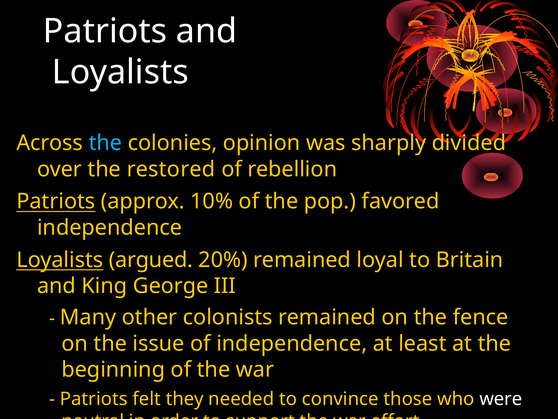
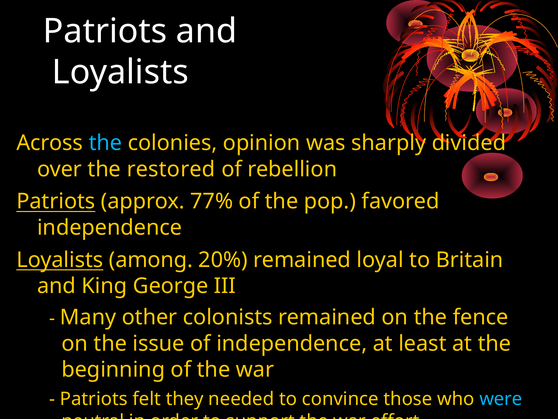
10%: 10% -> 77% (212, 201)
argued: argued -> among (151, 260)
were colour: white -> light blue (501, 399)
